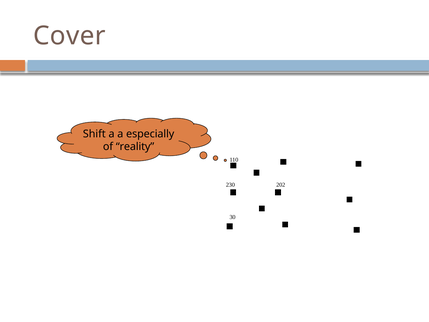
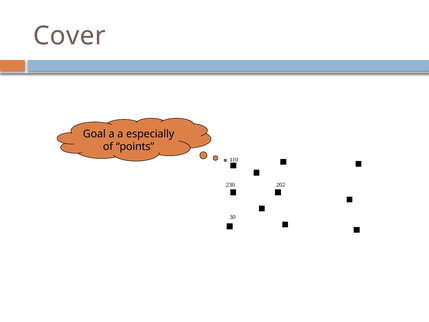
Shift: Shift -> Goal (94, 134)
reality: reality -> points (135, 147)
